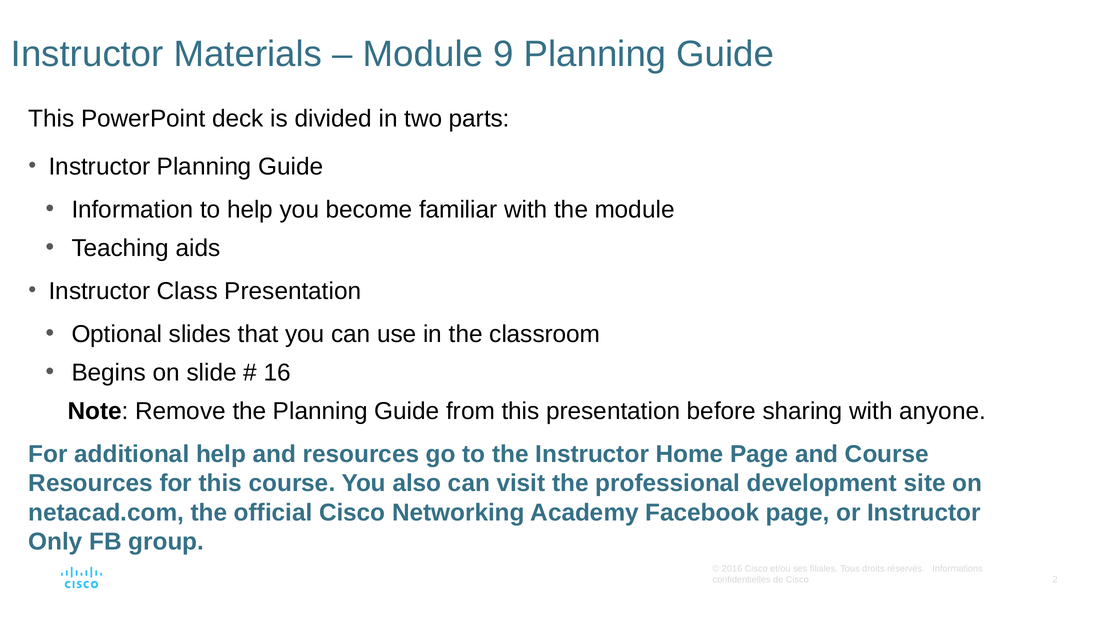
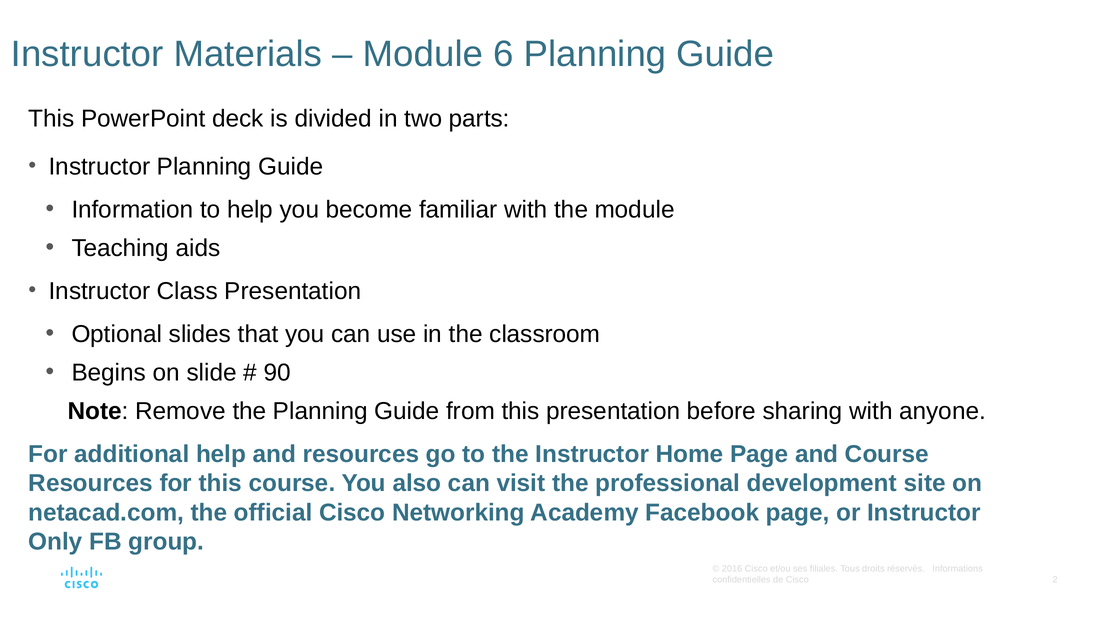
9: 9 -> 6 (503, 54)
16: 16 -> 90 (277, 373)
